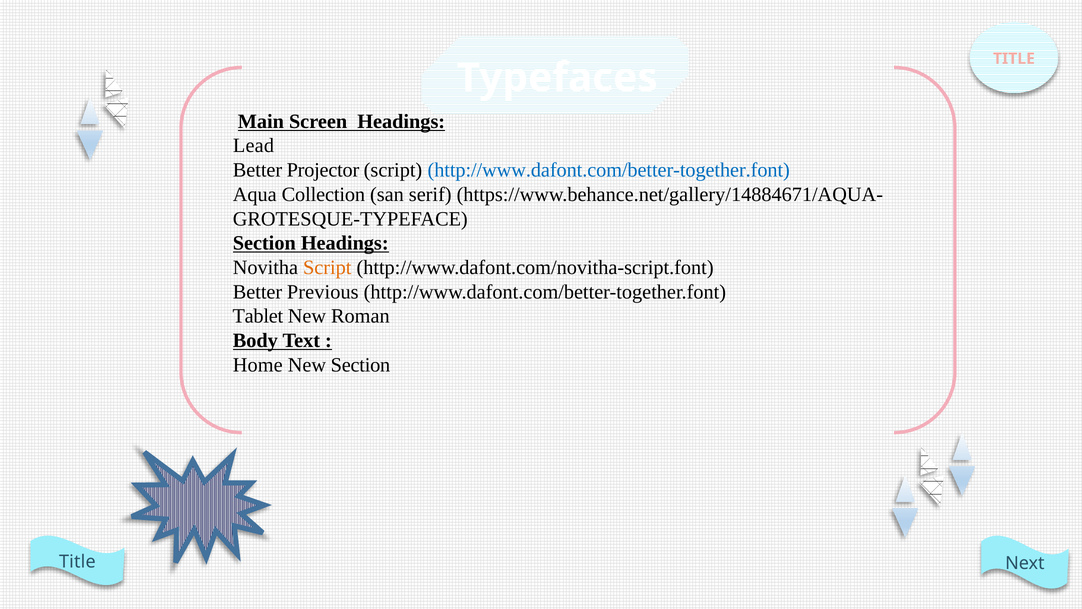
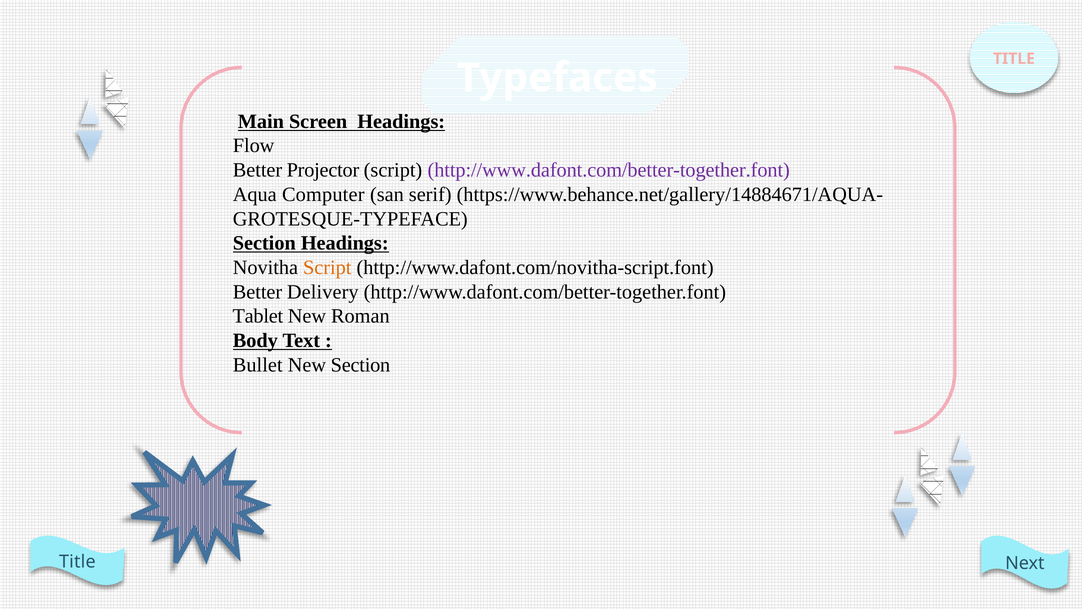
Lead: Lead -> Flow (254, 146)
http://www.dafont.com/better-together.font colour: blue -> purple (609, 170)
Collection: Collection -> Computer (323, 194)
Previous: Previous -> Delivery (323, 292)
Home: Home -> Bullet (258, 365)
